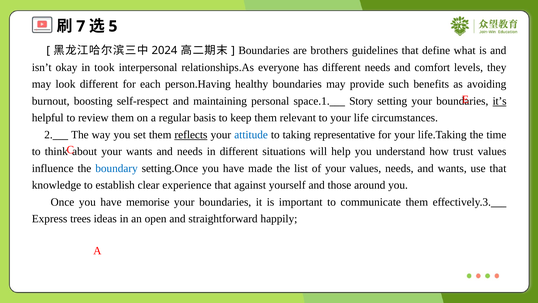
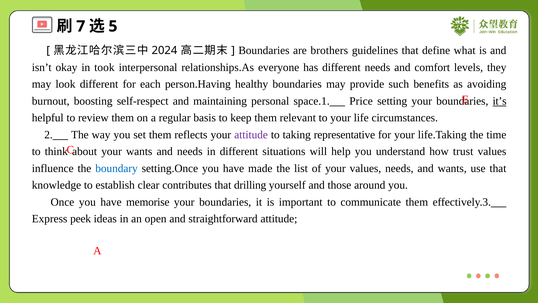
Story: Story -> Price (361, 101)
reflects underline: present -> none (191, 135)
attitude colour: blue -> purple (251, 135)
experience: experience -> contributes (187, 185)
against: against -> drilling (250, 185)
trees: trees -> peek (81, 219)
straightforward happily: happily -> attitude (279, 219)
